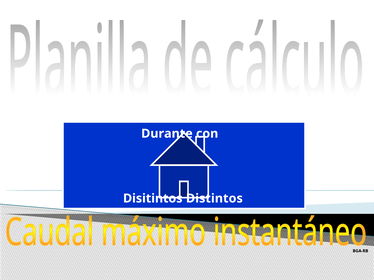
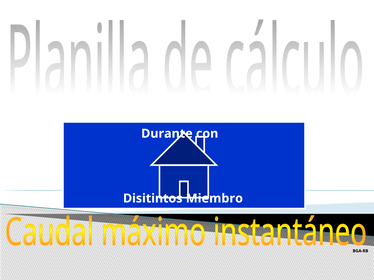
Distintos: Distintos -> Miembro (214, 199)
